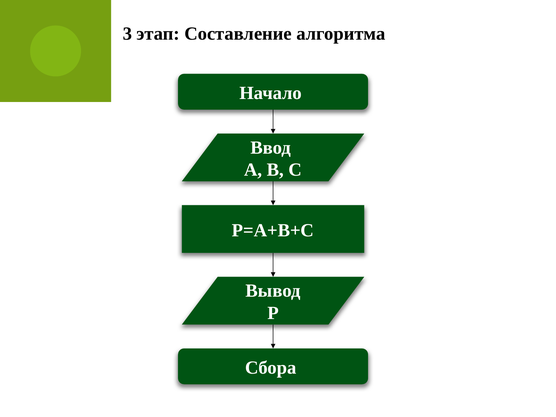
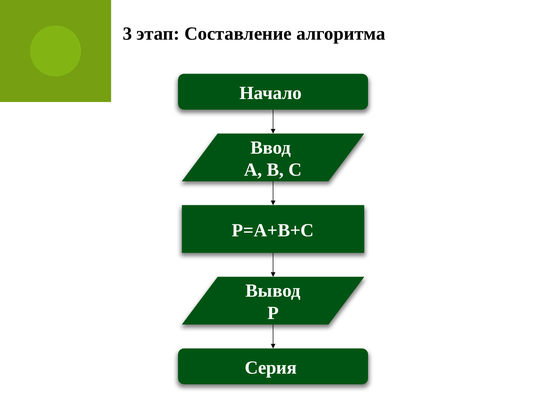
Сбора: Сбора -> Серия (271, 368)
